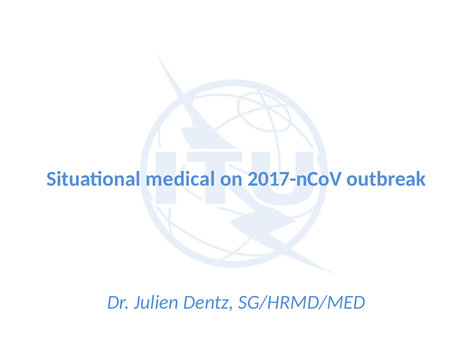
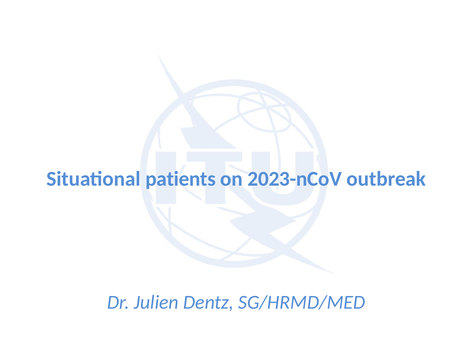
medical: medical -> patients (181, 179)
2017-nCoV: 2017-nCoV -> 2023-nCoV (295, 179)
